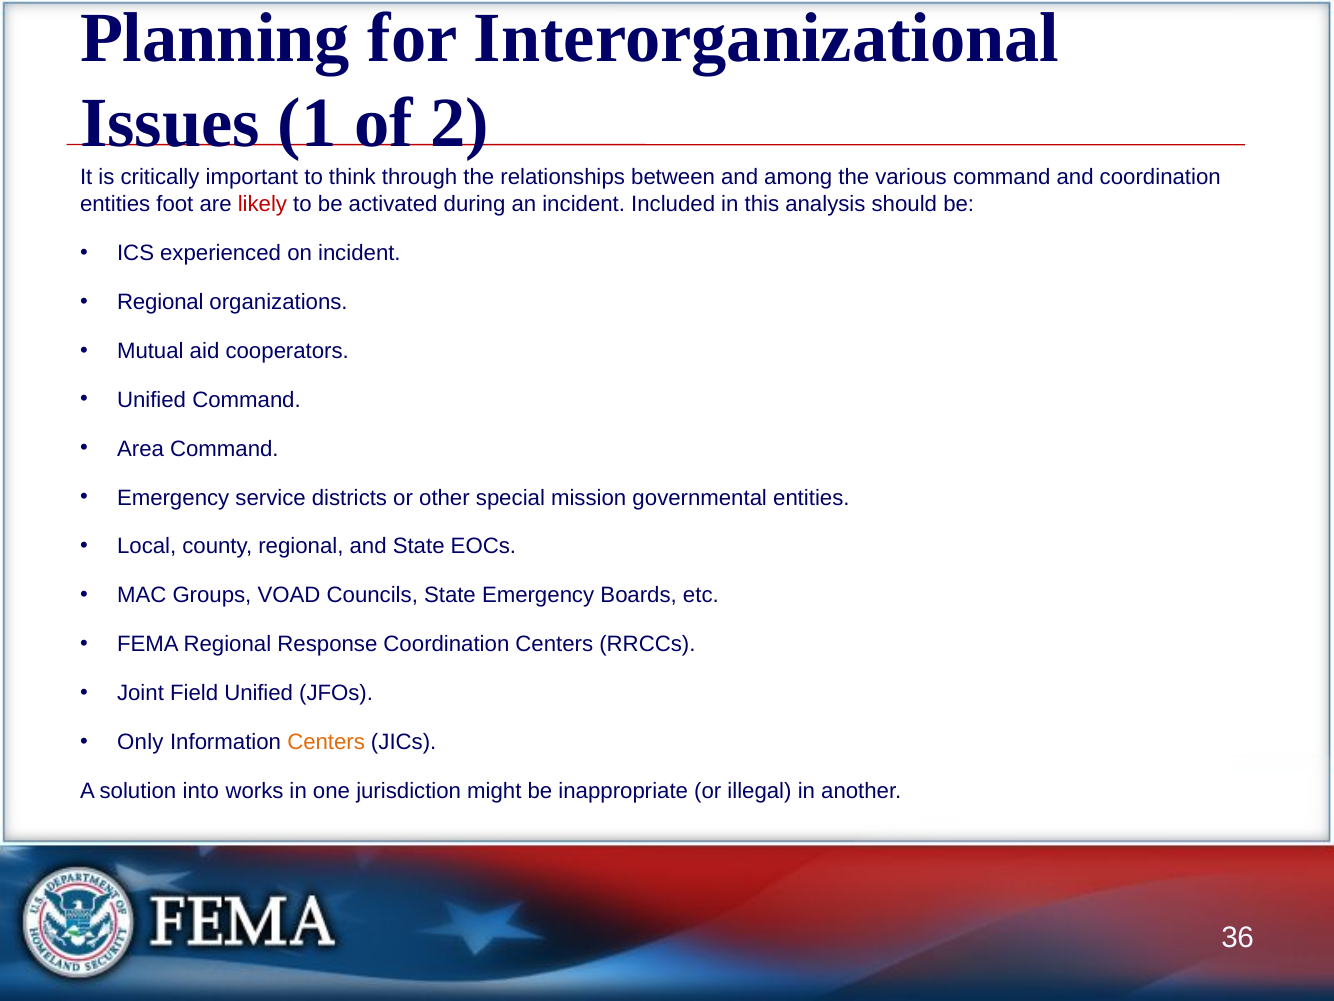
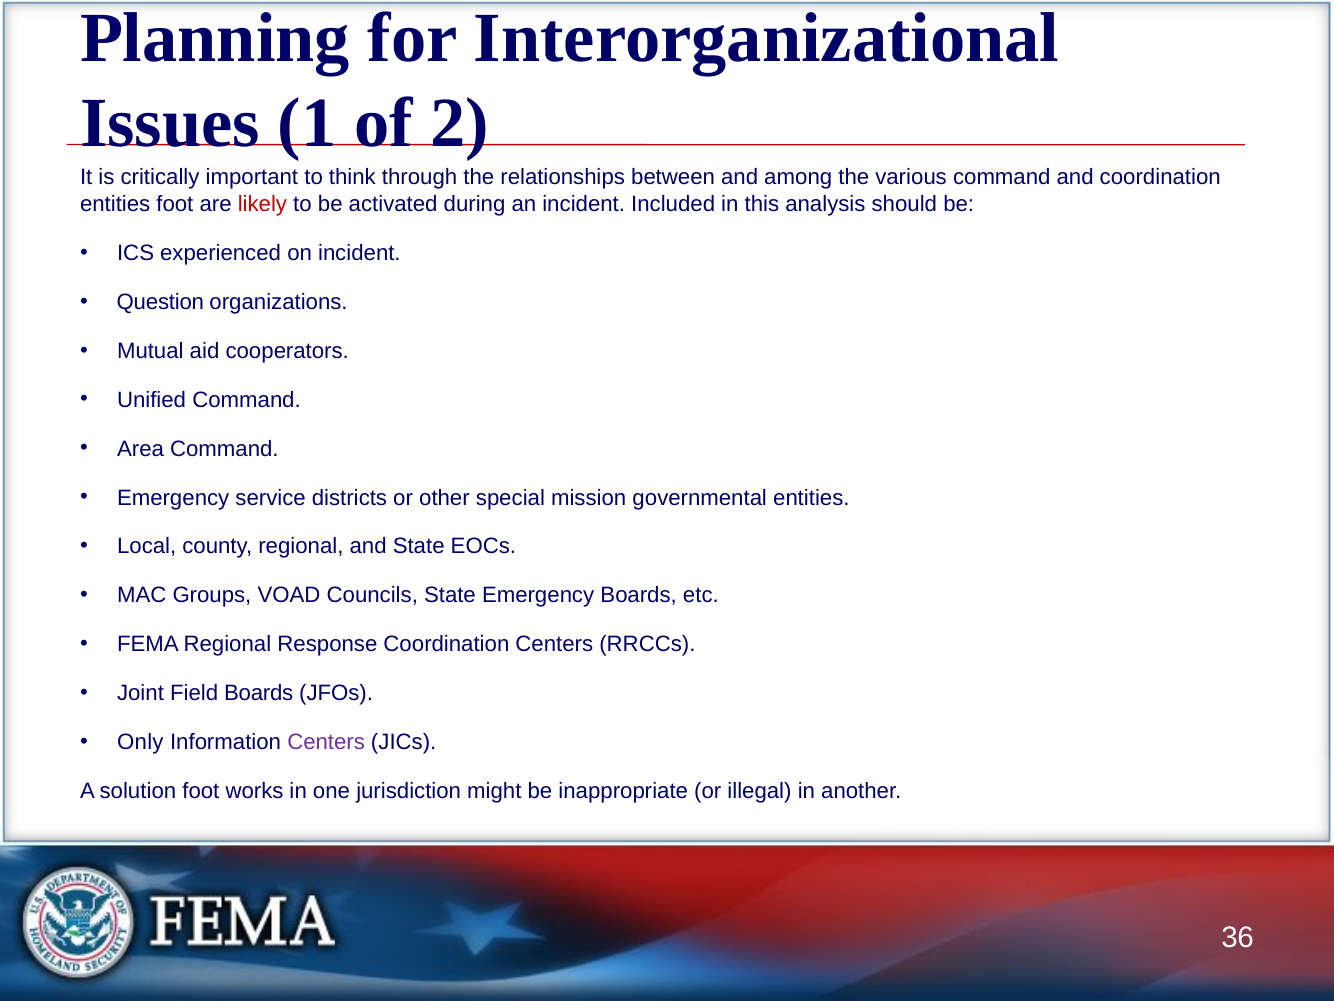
Regional: Regional -> Question (160, 302)
Field Unified: Unified -> Boards (259, 693)
Centers colour: orange -> purple (326, 742)
solution into: into -> foot (201, 791)
